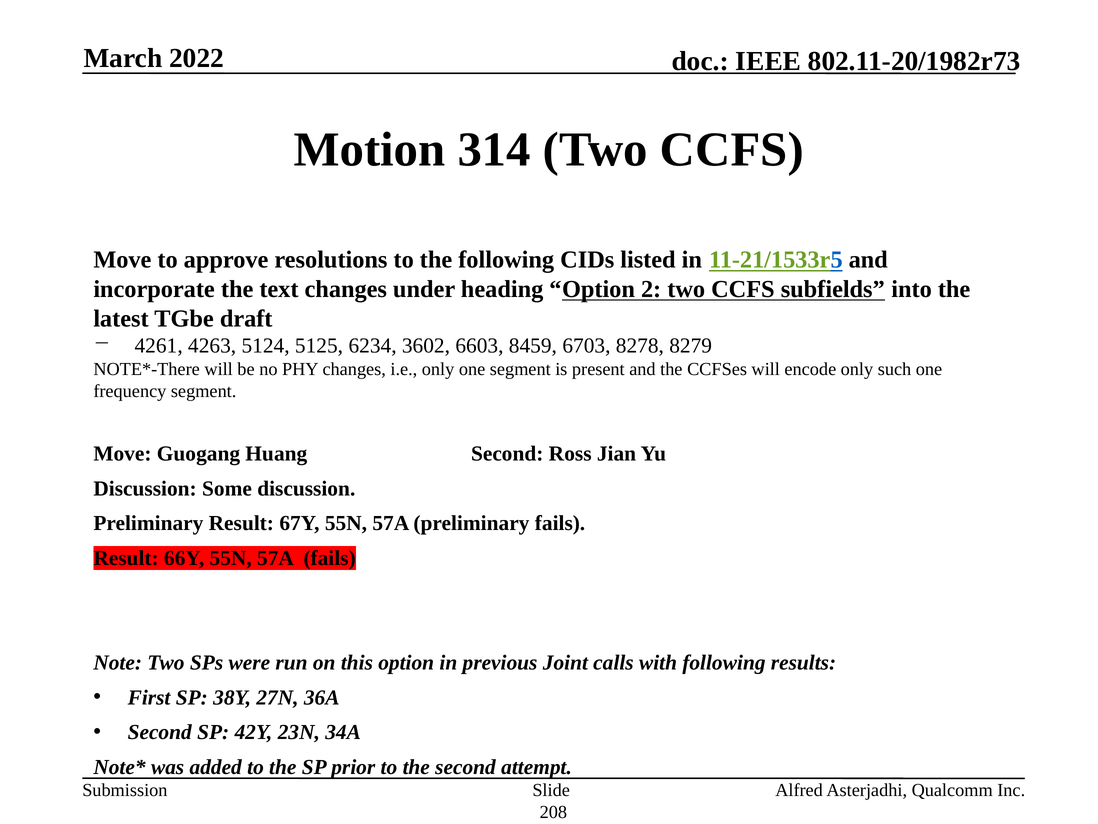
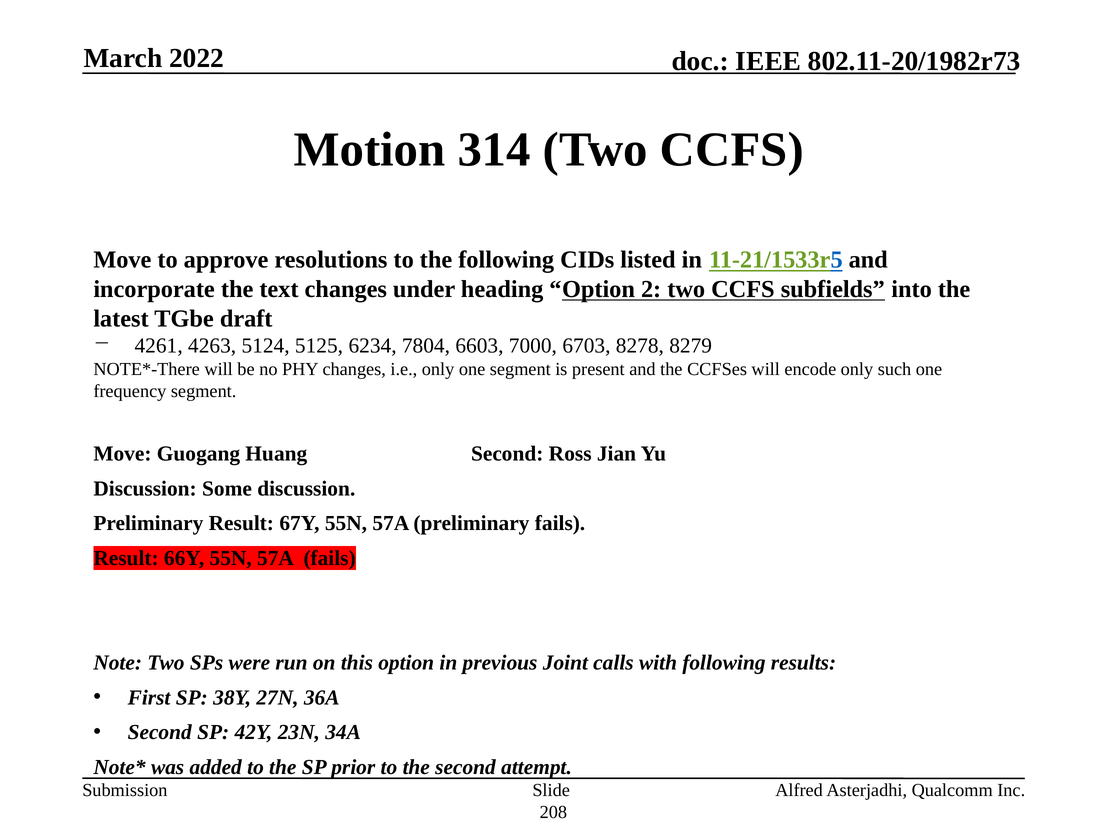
3602: 3602 -> 7804 (426, 346)
8459: 8459 -> 7000 (533, 346)
